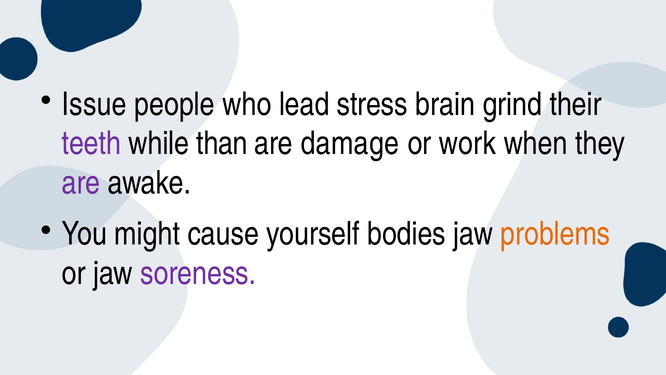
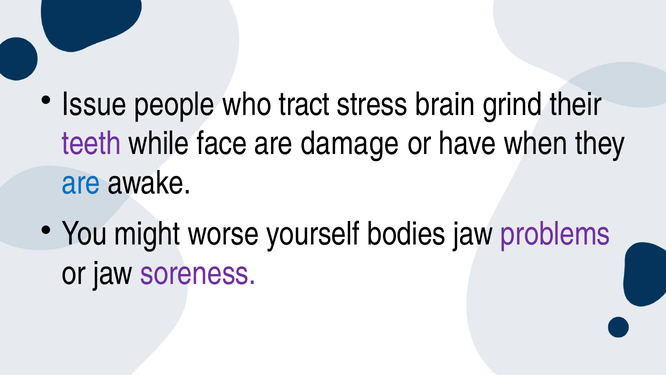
lead: lead -> tract (304, 104)
than: than -> face (222, 143)
work: work -> have (468, 143)
are colour: purple -> blue (81, 183)
cause: cause -> worse (223, 234)
problems colour: orange -> purple (555, 234)
